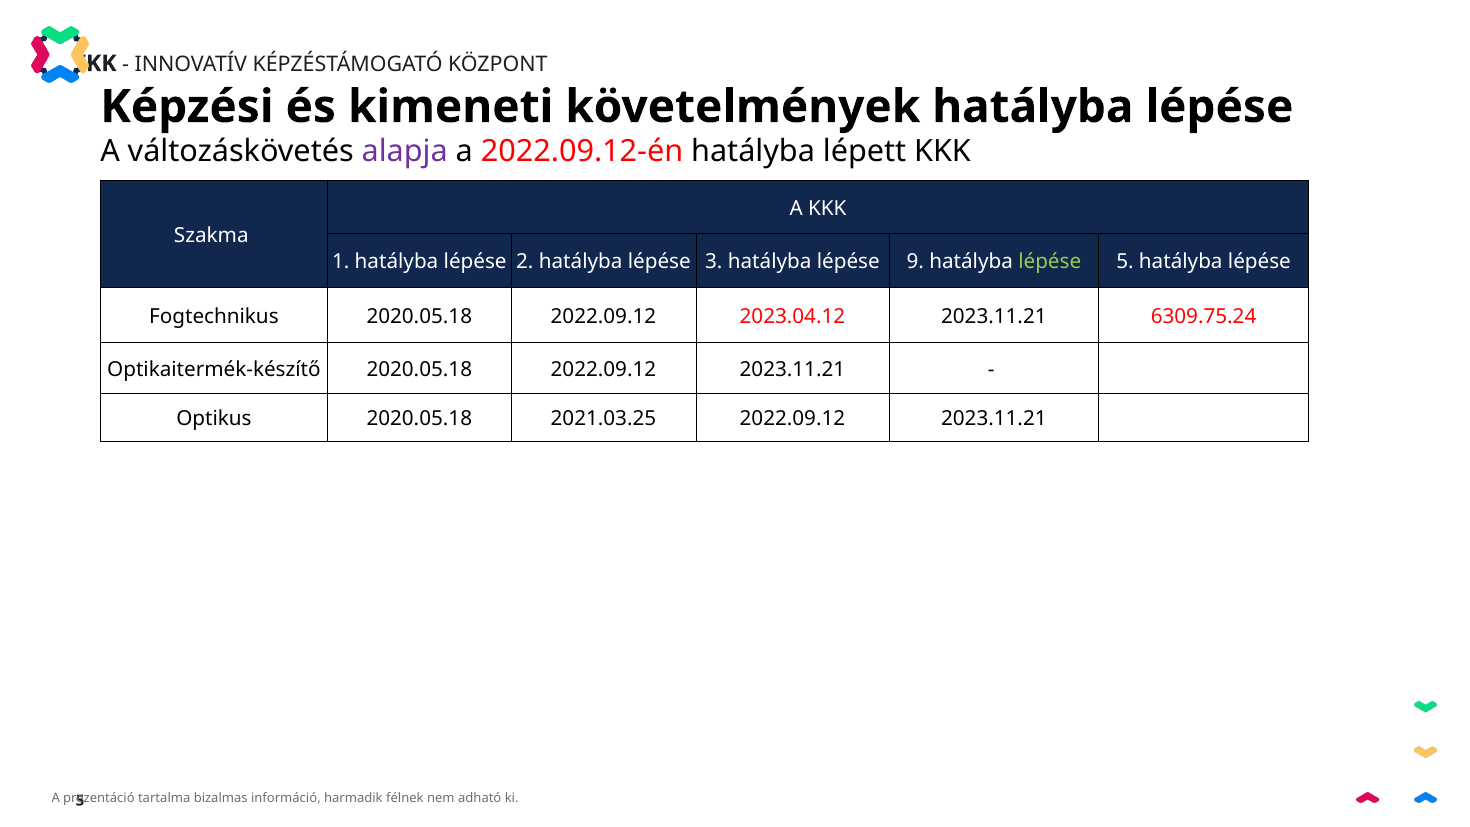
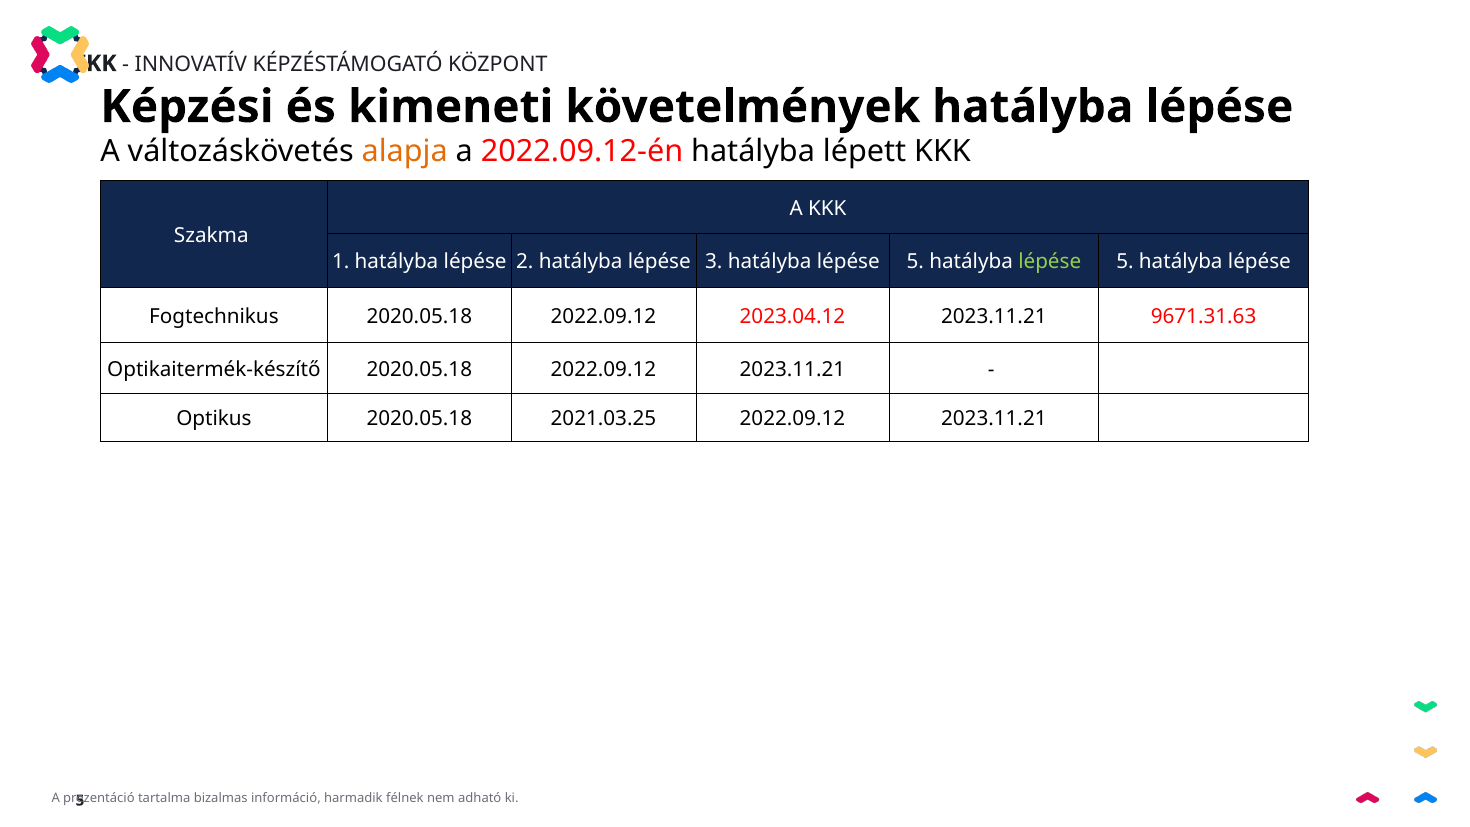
alapja colour: purple -> orange (405, 152)
3 hatályba lépése 9: 9 -> 5 (915, 262)
6309.75.24: 6309.75.24 -> 9671.31.63 (1204, 316)
